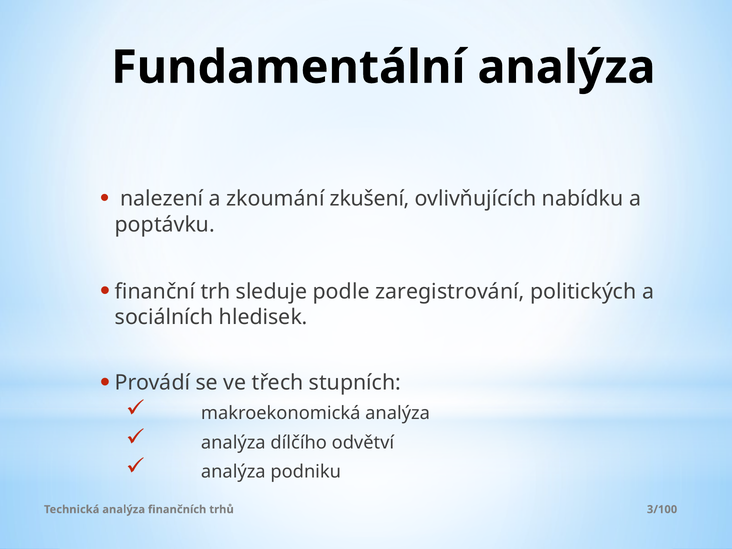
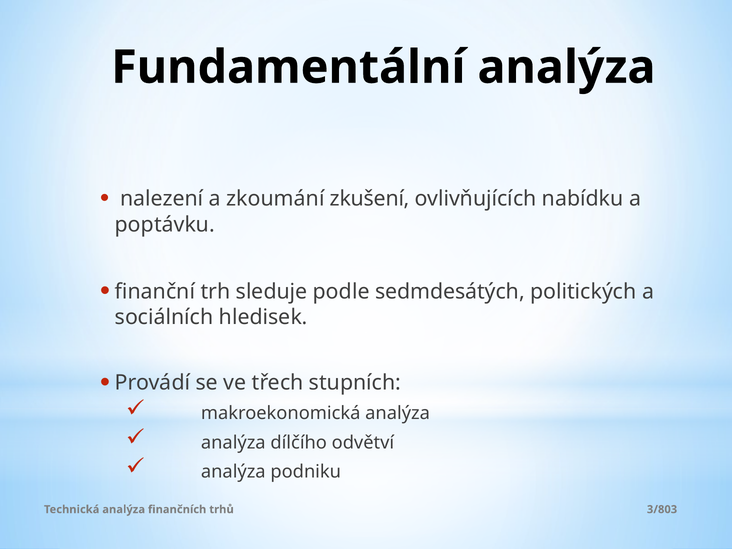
zaregistrování: zaregistrování -> sedmdesátých (450, 292)
3/100: 3/100 -> 3/803 (662, 509)
